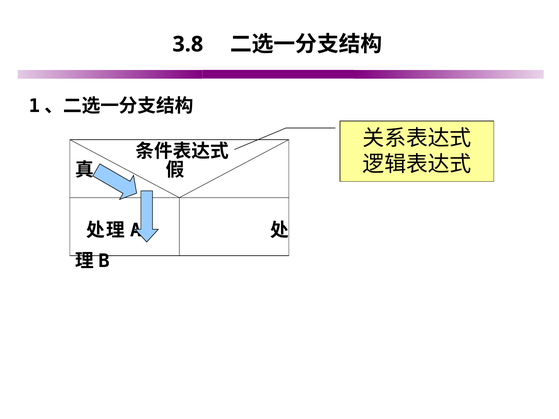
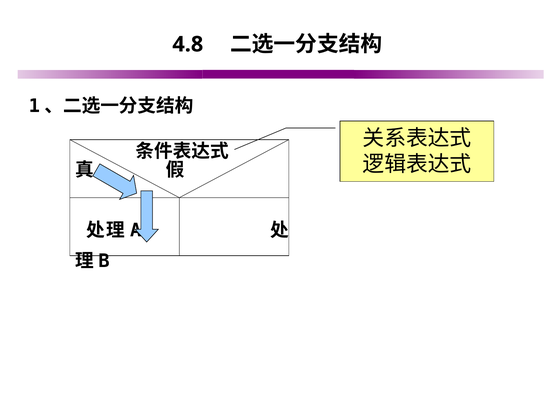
3.8: 3.8 -> 4.8 (188, 44)
